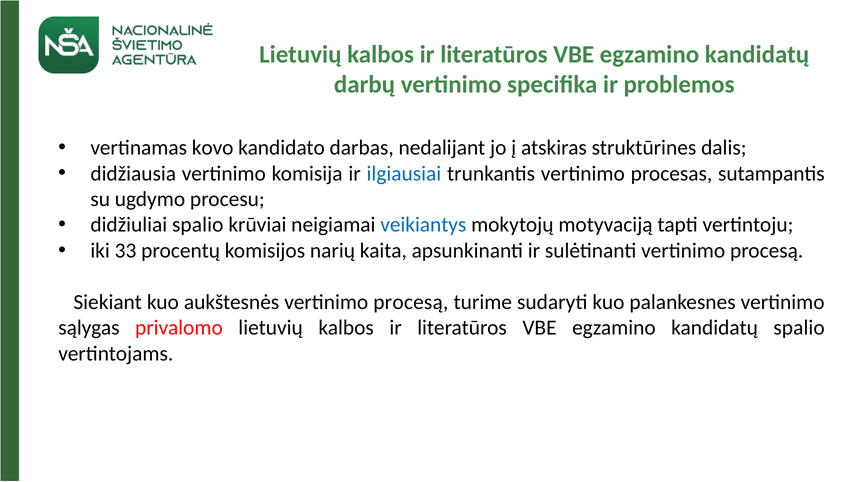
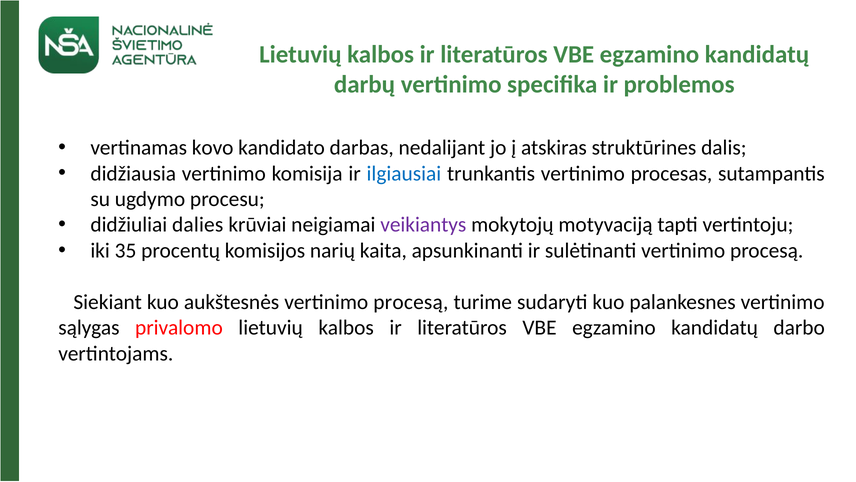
didžiuliai spalio: spalio -> dalies (198, 225)
veikiantys colour: blue -> purple (423, 225)
33: 33 -> 35 (126, 250)
kandidatų spalio: spalio -> darbo (799, 327)
